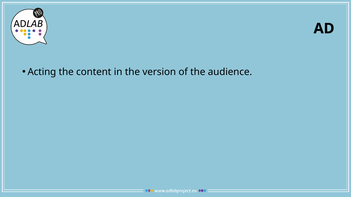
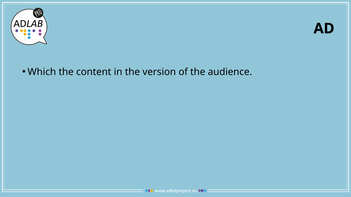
Acting: Acting -> Which (42, 72)
